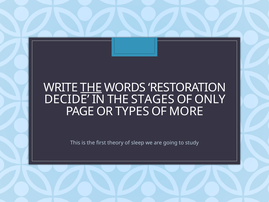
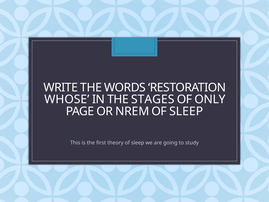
THE underline: present -> none (91, 87)
DECIDE: DECIDE -> WHOSE (67, 99)
TYPES: TYPES -> NREM (132, 111)
MORE: MORE -> SLEEP (186, 111)
